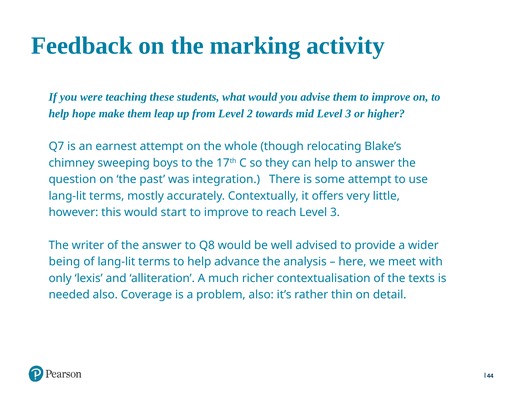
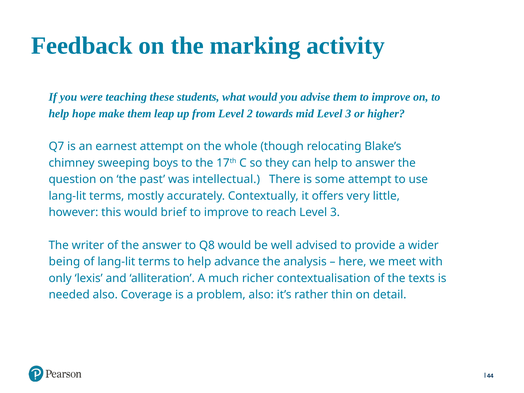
integration: integration -> intellectual (226, 179)
start: start -> brief (174, 212)
